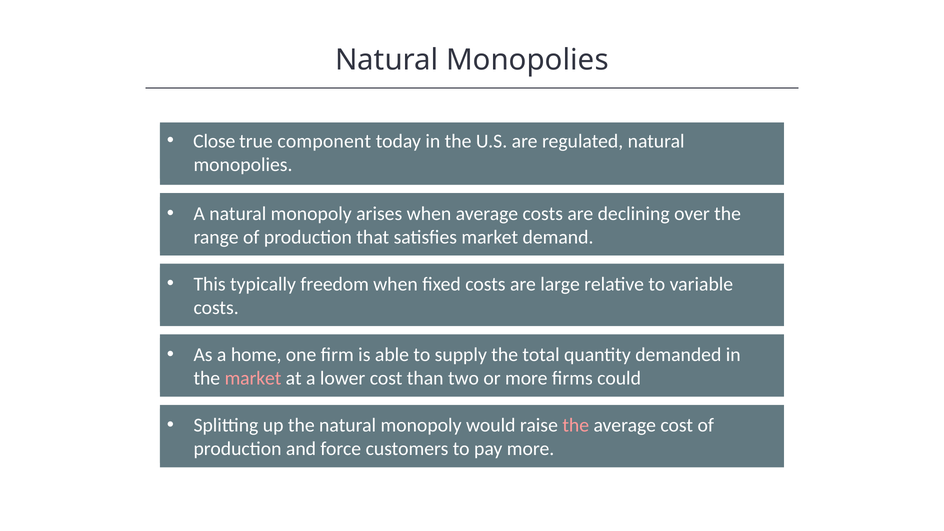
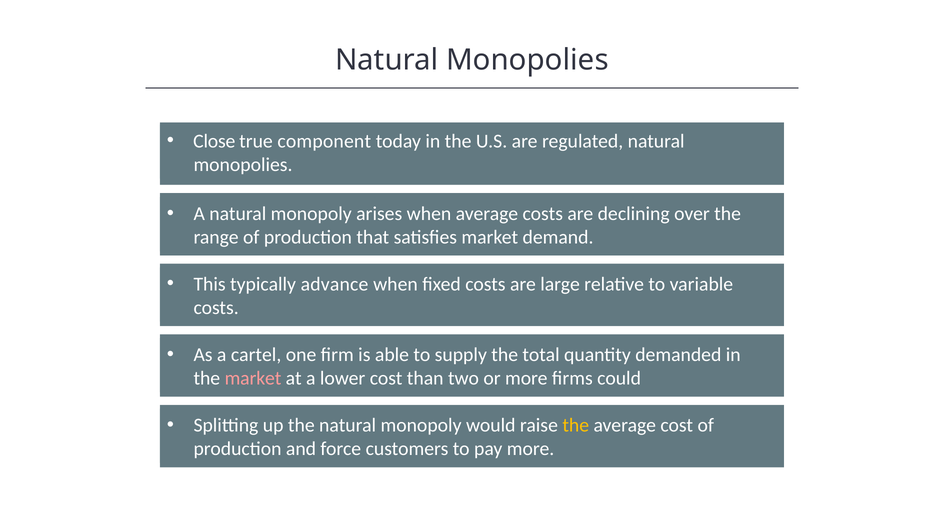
freedom: freedom -> advance (335, 284)
home: home -> cartel (256, 355)
the colour: pink -> yellow (576, 425)
